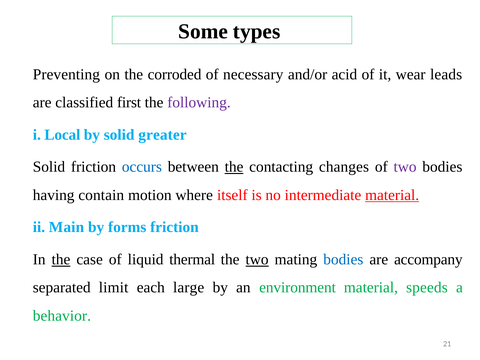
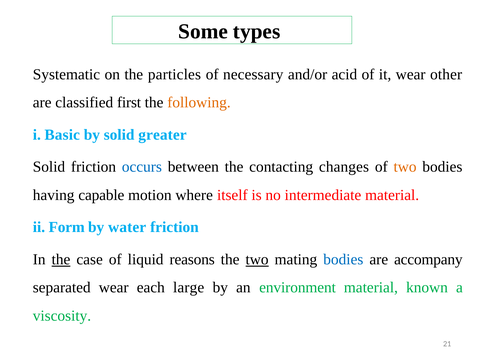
Preventing: Preventing -> Systematic (66, 74)
corroded: corroded -> particles (174, 74)
leads: leads -> other (446, 74)
following colour: purple -> orange (199, 103)
Local: Local -> Basic (62, 135)
the underline: present -> none (234, 167)
two colour: purple -> orange (405, 167)
contain: contain -> capable (101, 195)
material underline: present -> none (392, 195)
Main: Main -> Form (67, 227)
forms: forms -> water (127, 227)
thermal: thermal -> reasons (192, 259)
separated limit: limit -> wear (114, 288)
speeds: speeds -> known (427, 288)
behavior: behavior -> viscosity (62, 316)
